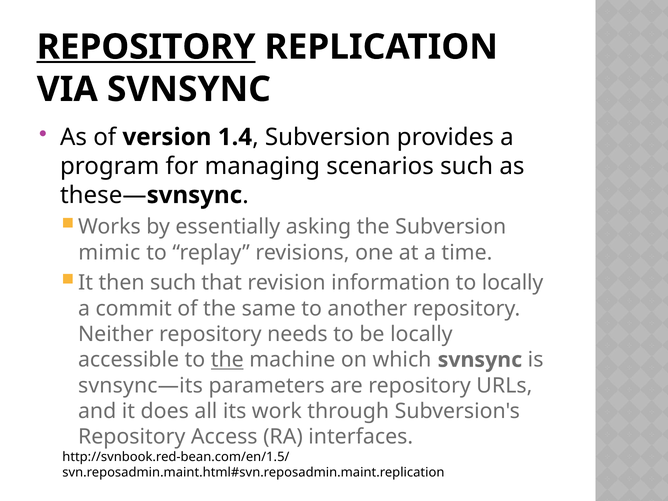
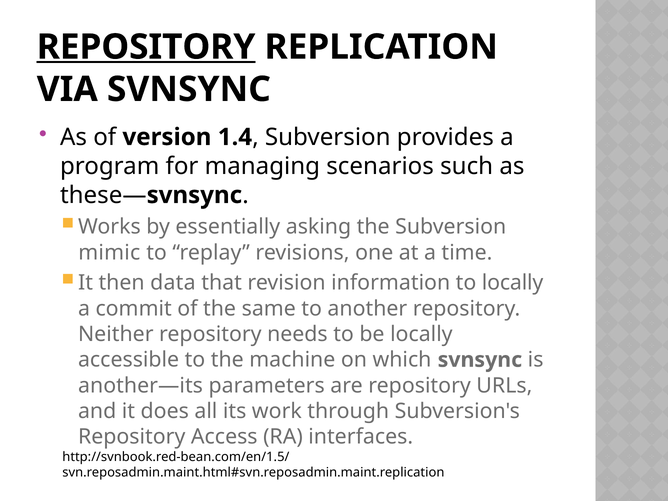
then such: such -> data (173, 283)
the underline: present -> none (227, 360)
svnsync—its: svnsync—its -> another—its (141, 386)
